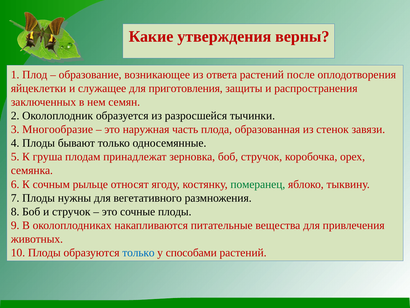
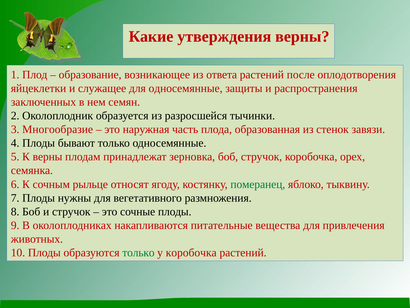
для приготовления: приготовления -> односемянные (186, 88)
К груша: груша -> верны (48, 157)
только colour: blue -> green (138, 252)
у способами: способами -> коробочка (191, 252)
